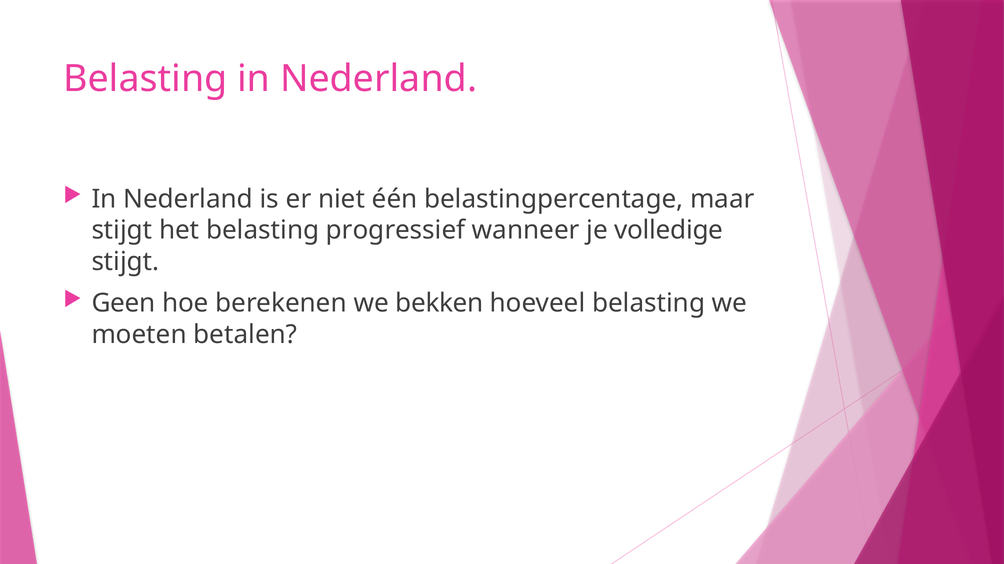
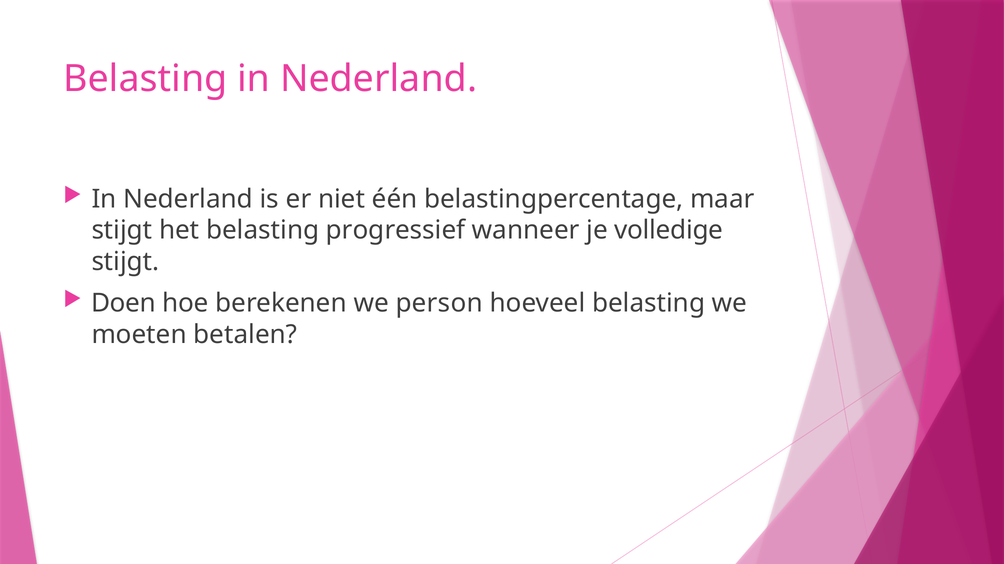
Geen: Geen -> Doen (124, 304)
bekken: bekken -> person (439, 304)
